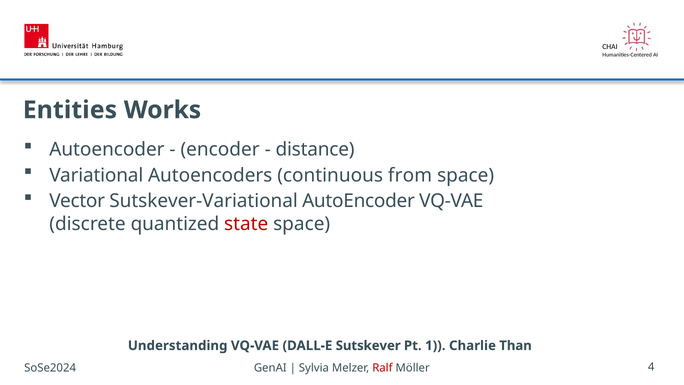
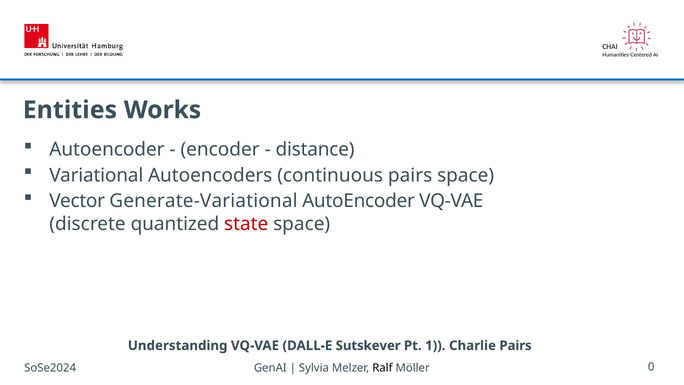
continuous from: from -> pairs (410, 175)
Sutskever-Variational: Sutskever-Variational -> Generate-Variational (203, 201)
Charlie Than: Than -> Pairs (516, 345)
Ralf colour: red -> black (382, 368)
4: 4 -> 0 (651, 367)
